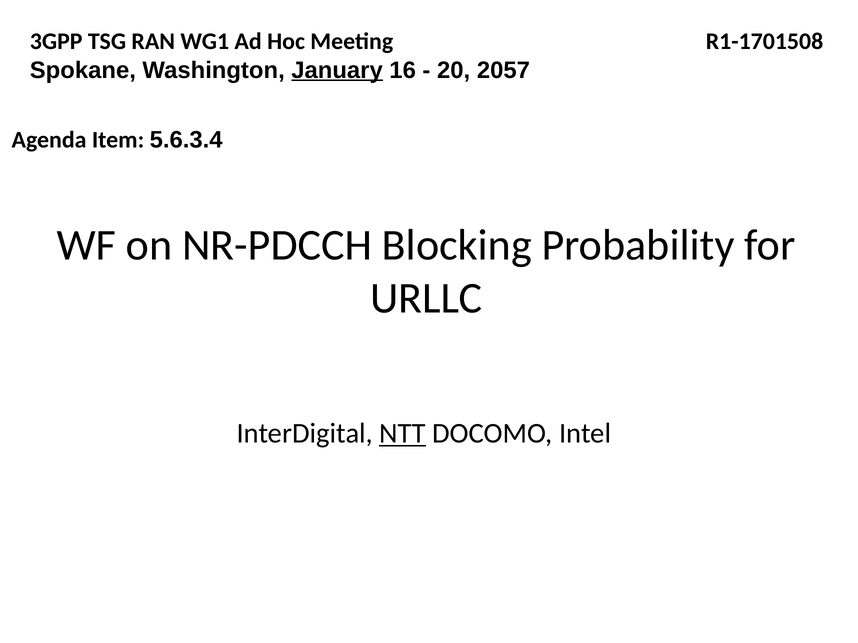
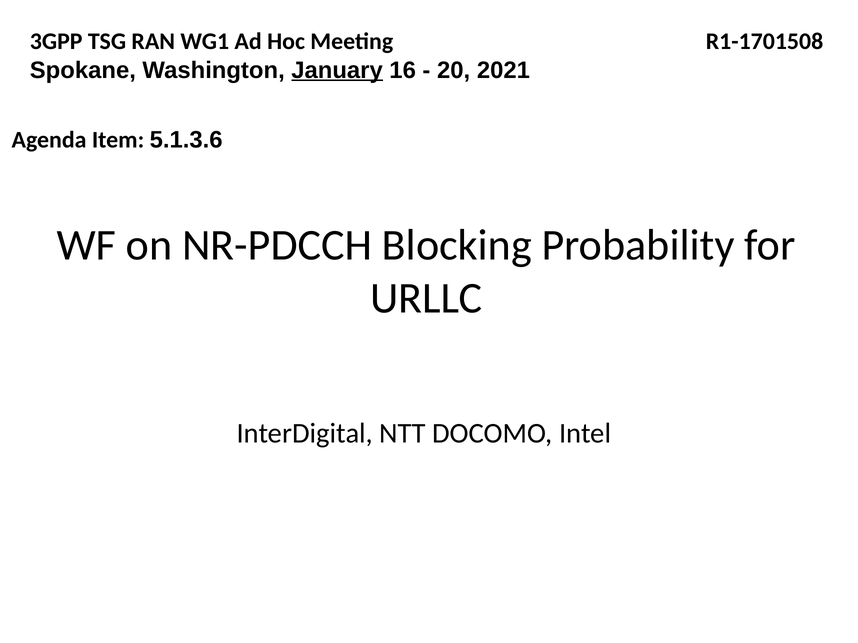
2057: 2057 -> 2021 (503, 70)
5.6.3.4: 5.6.3.4 -> 5.1.3.6 (186, 140)
NTT underline: present -> none (402, 434)
